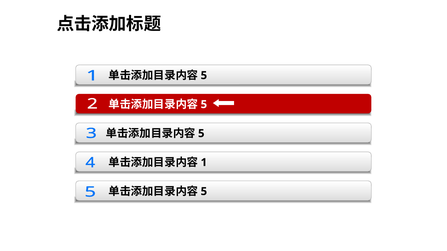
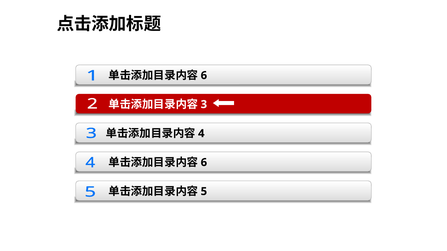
5: 5 -> 6 (204, 76)
5: 5 -> 3 (204, 105)
5: 5 -> 4 (201, 134)
1: 1 -> 6 (204, 163)
